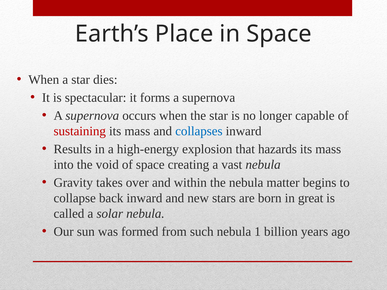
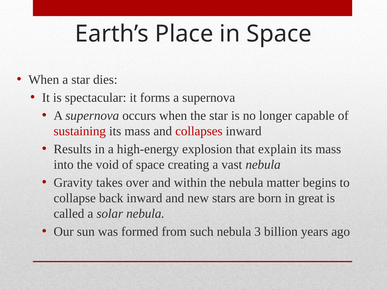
collapses colour: blue -> red (199, 131)
hazards: hazards -> explain (277, 149)
1: 1 -> 3 (258, 232)
